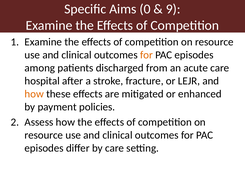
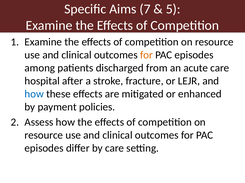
0: 0 -> 7 (145, 9)
9: 9 -> 5 (173, 9)
how colour: orange -> blue (34, 94)
